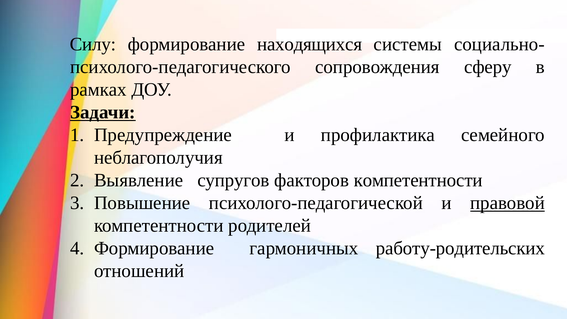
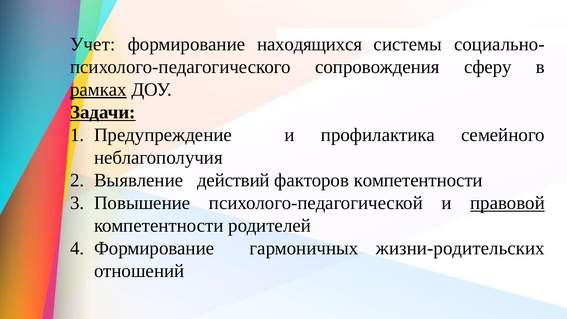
Силу: Силу -> Учет (93, 44)
рамках underline: none -> present (98, 89)
супругов: супругов -> действий (233, 180)
работу-родительских: работу-родительских -> жизни-родительских (460, 248)
